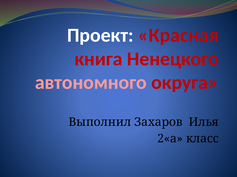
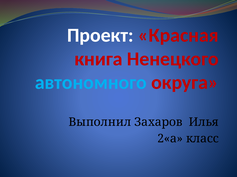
автономного colour: pink -> light blue (91, 83)
